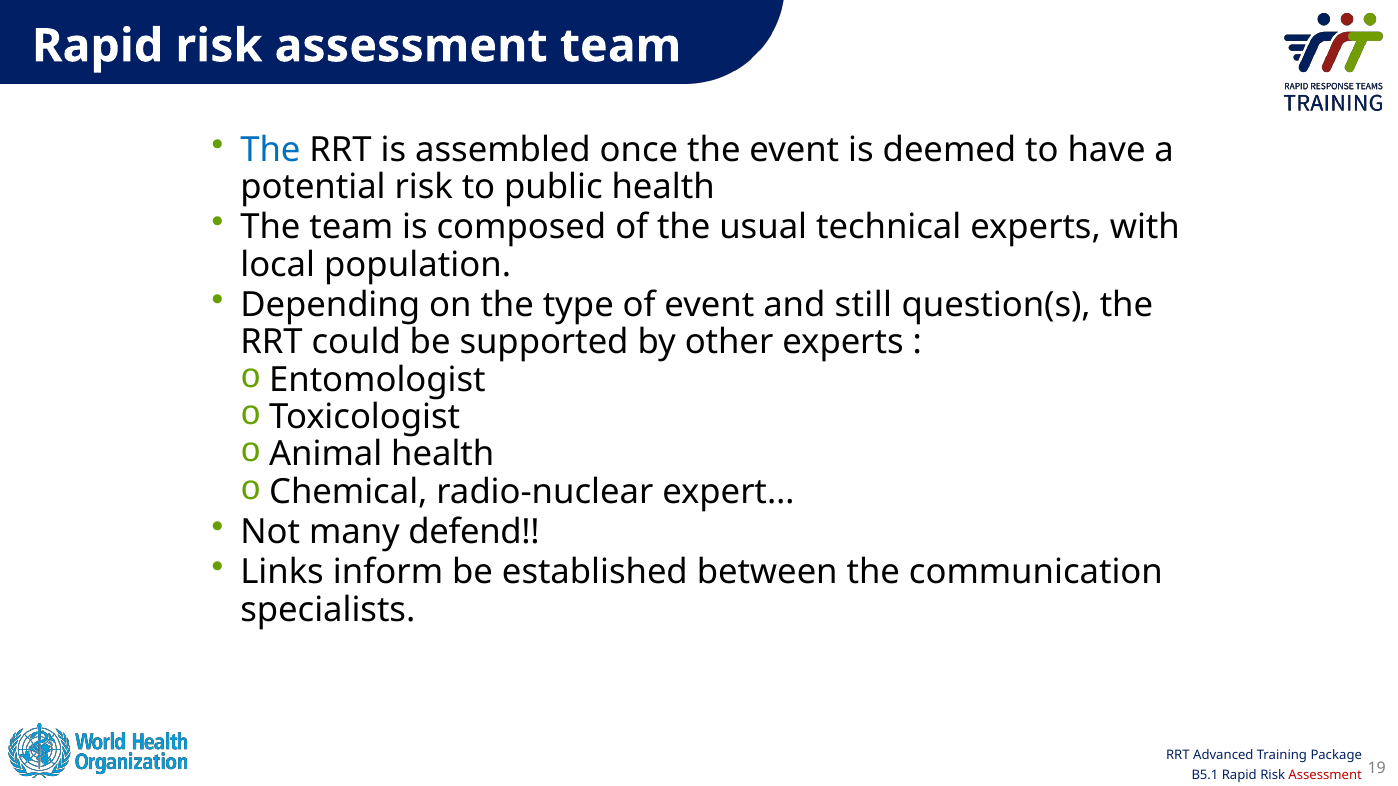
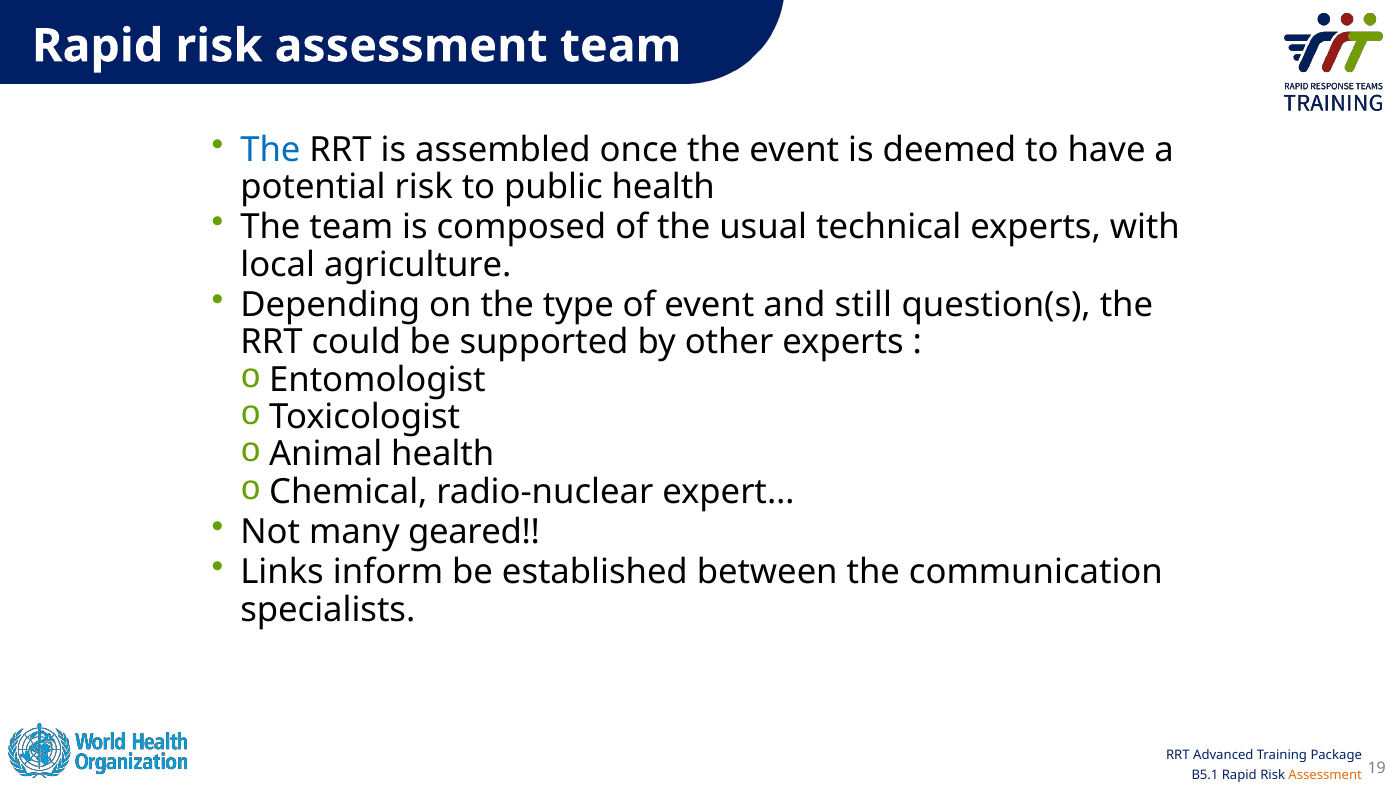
population: population -> agriculture (418, 265)
defend: defend -> geared (474, 532)
Assessment colour: red -> orange (1325, 775)
